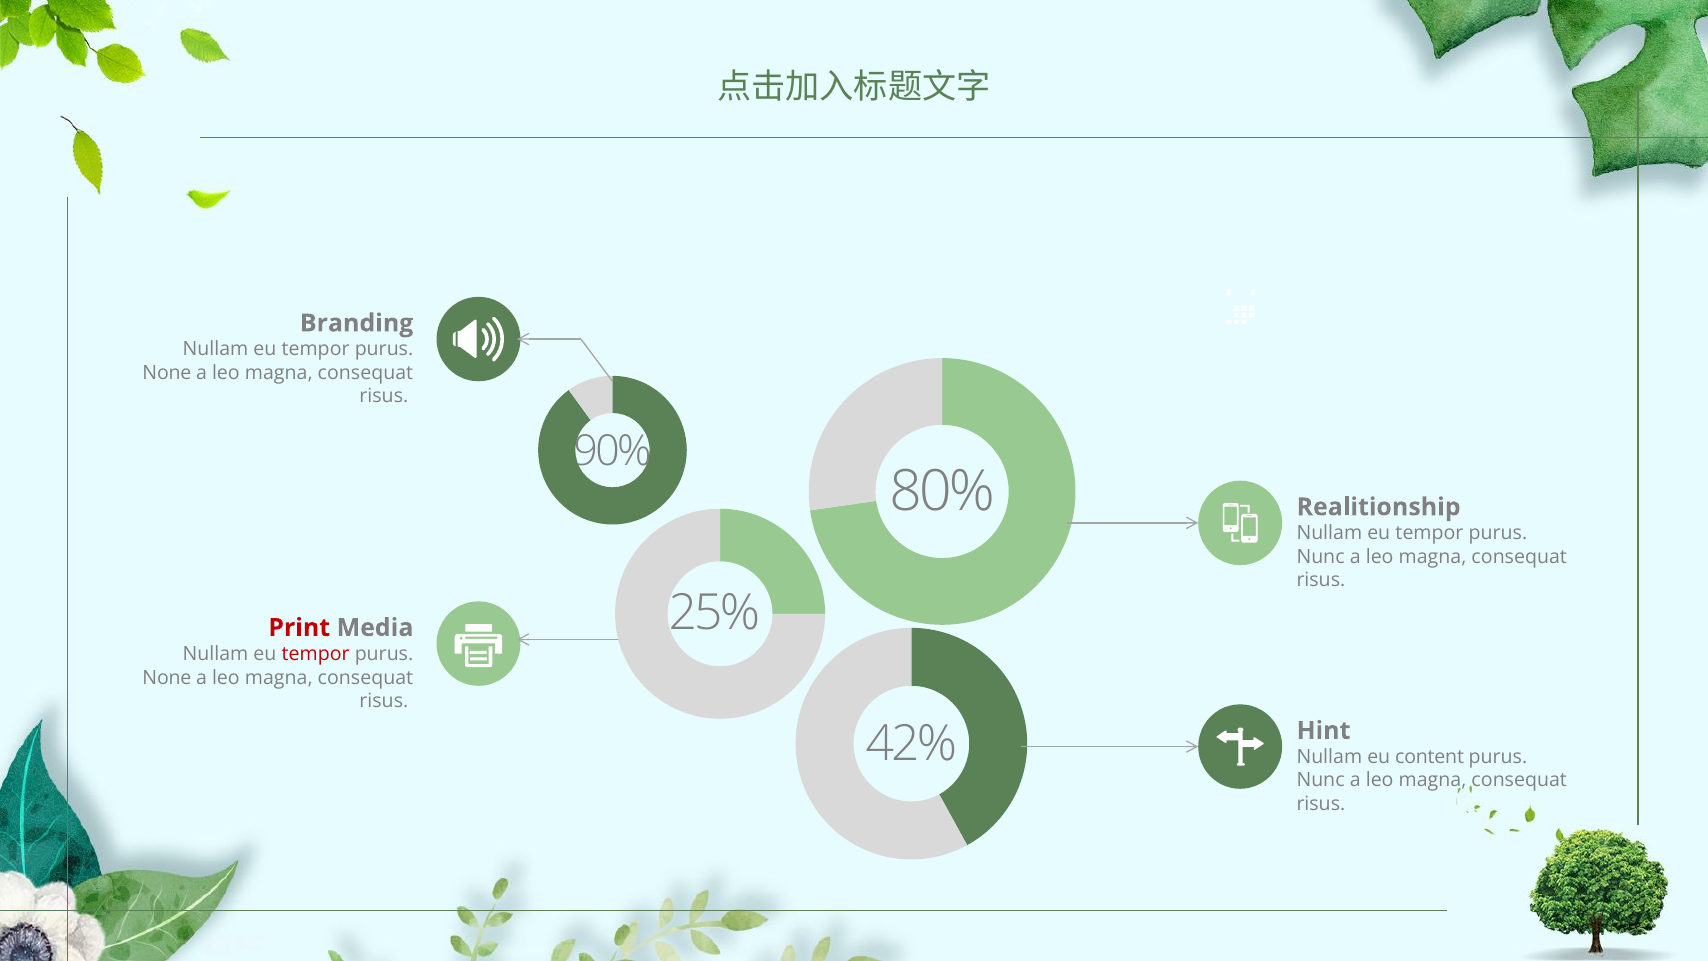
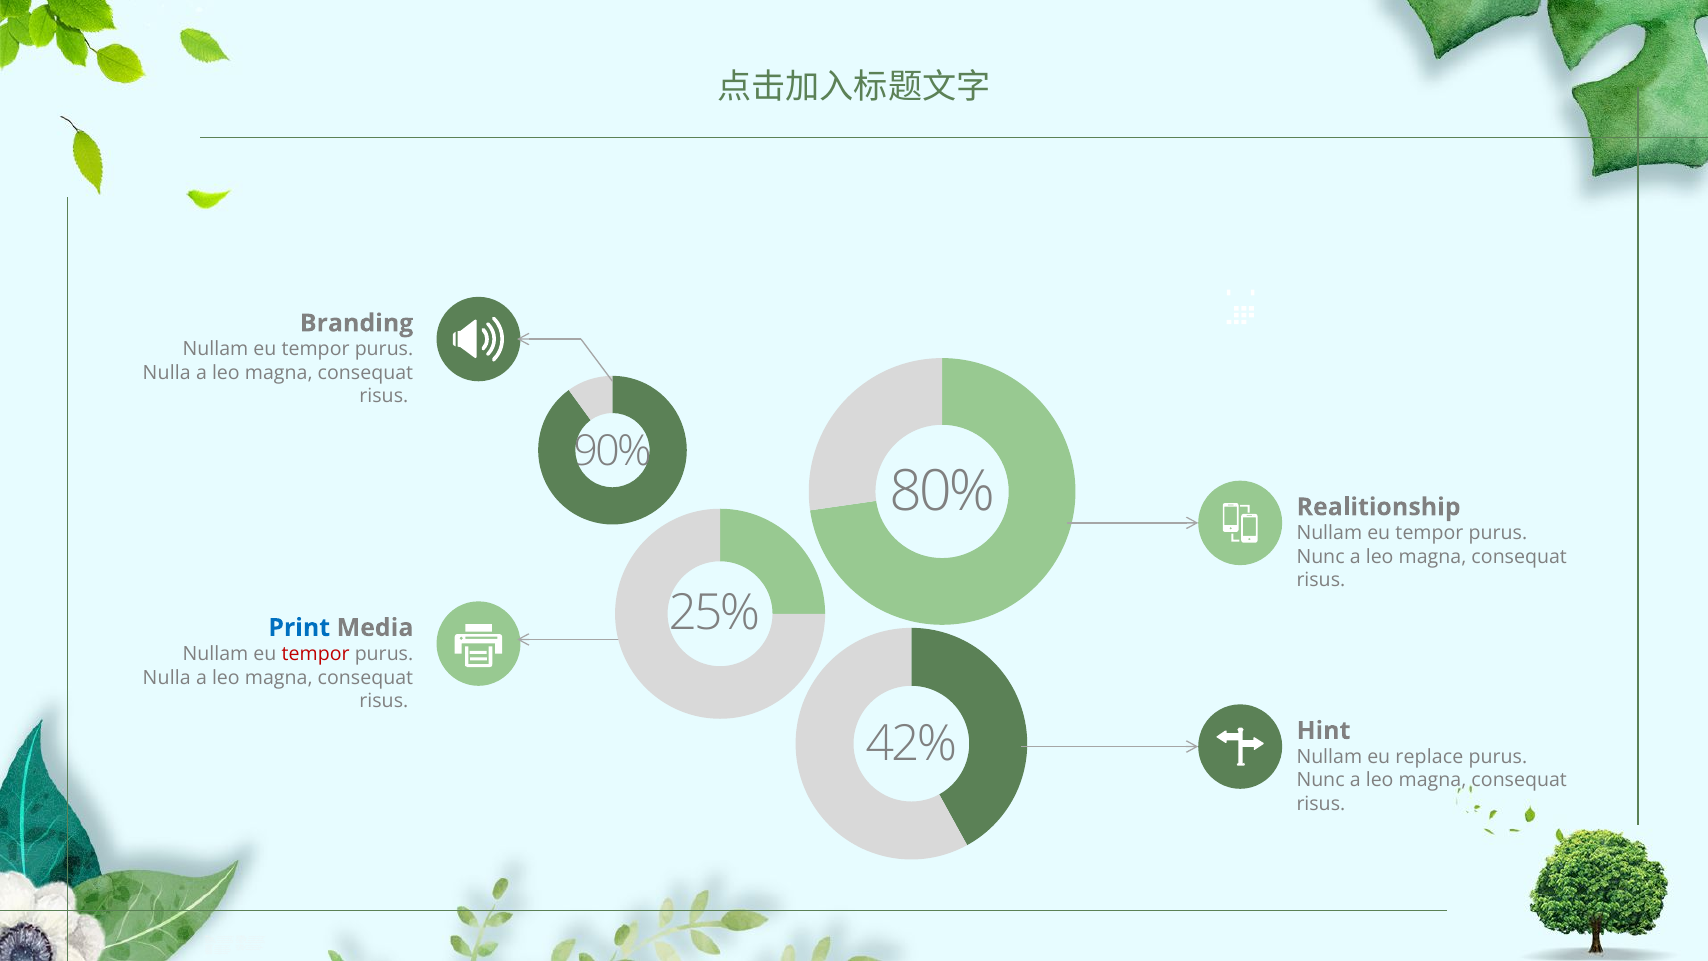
None: None -> Nulla (167, 373)
Print colour: red -> blue (299, 628)
None: None -> Nulla (167, 678)
content: content -> replace (1429, 757)
